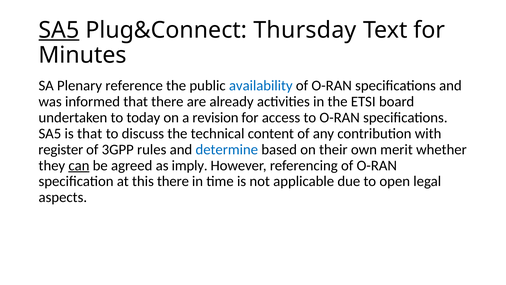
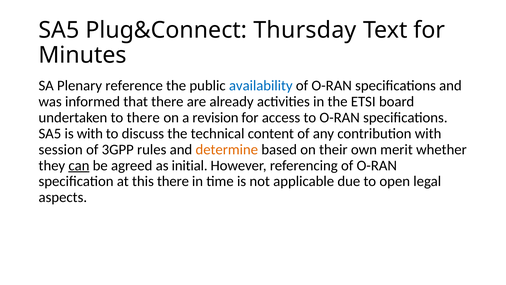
SA5 underline: present -> none (59, 30)
to today: today -> there (143, 117)
is that: that -> with (90, 133)
register: register -> session (61, 149)
determine colour: blue -> orange (227, 149)
imply: imply -> initial (190, 165)
